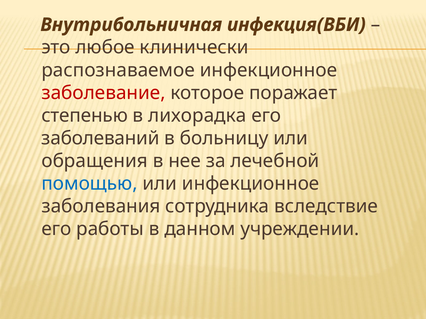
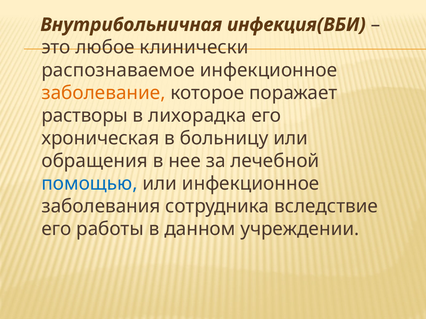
заболевание colour: red -> orange (103, 93)
степенью: степенью -> растворы (85, 116)
заболеваний: заболеваний -> хроническая (100, 138)
